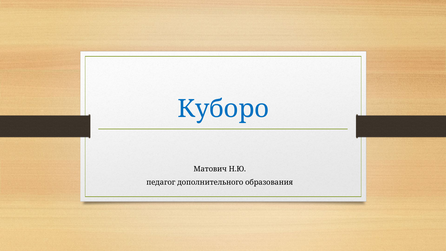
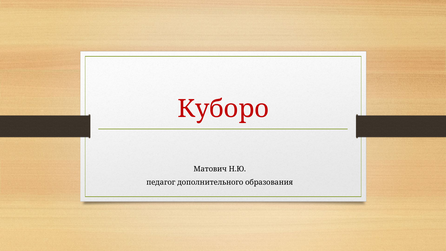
Куборо colour: blue -> red (223, 109)
